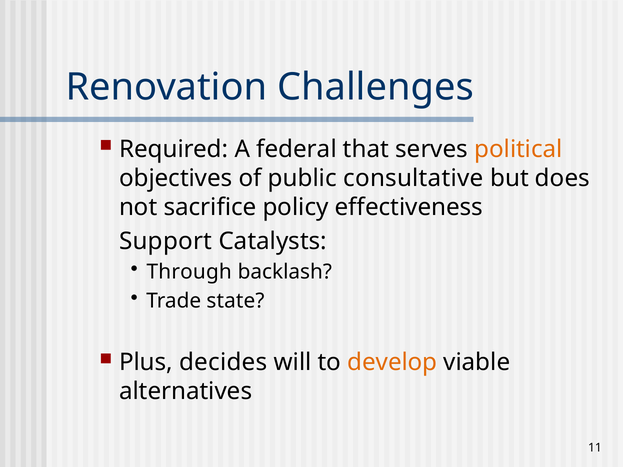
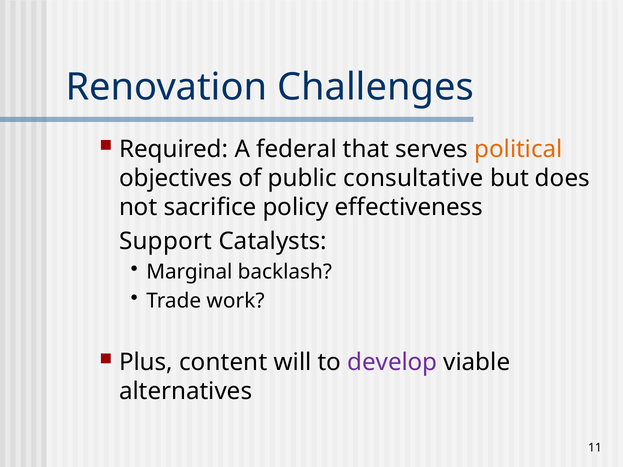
Through: Through -> Marginal (189, 272)
state: state -> work (235, 301)
decides: decides -> content (223, 362)
develop colour: orange -> purple (392, 362)
